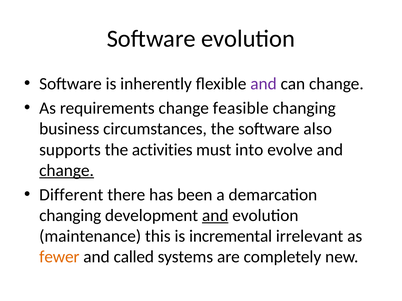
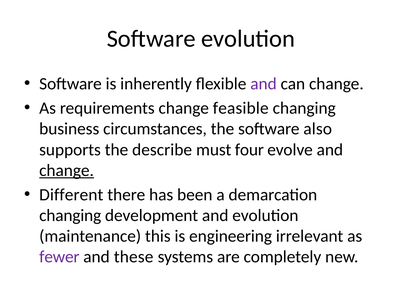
activities: activities -> describe (162, 150)
into: into -> four (249, 150)
and underline: present -> none (215, 216)
incremental: incremental -> engineering (231, 237)
fewer colour: orange -> purple (59, 257)
called: called -> these (134, 257)
